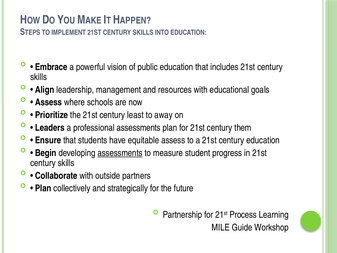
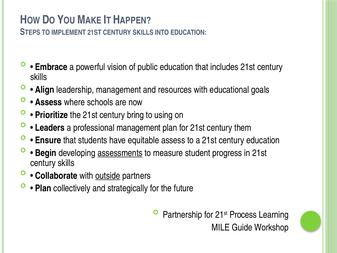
least: least -> bring (136, 115)
away: away -> using (164, 115)
professional assessments: assessments -> management (139, 128)
outside underline: none -> present (108, 176)
